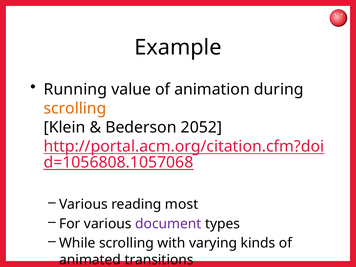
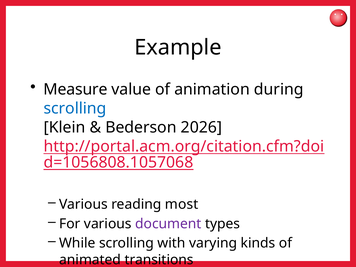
Running: Running -> Measure (76, 90)
scrolling colour: orange -> blue (75, 109)
2052: 2052 -> 2026 (201, 127)
